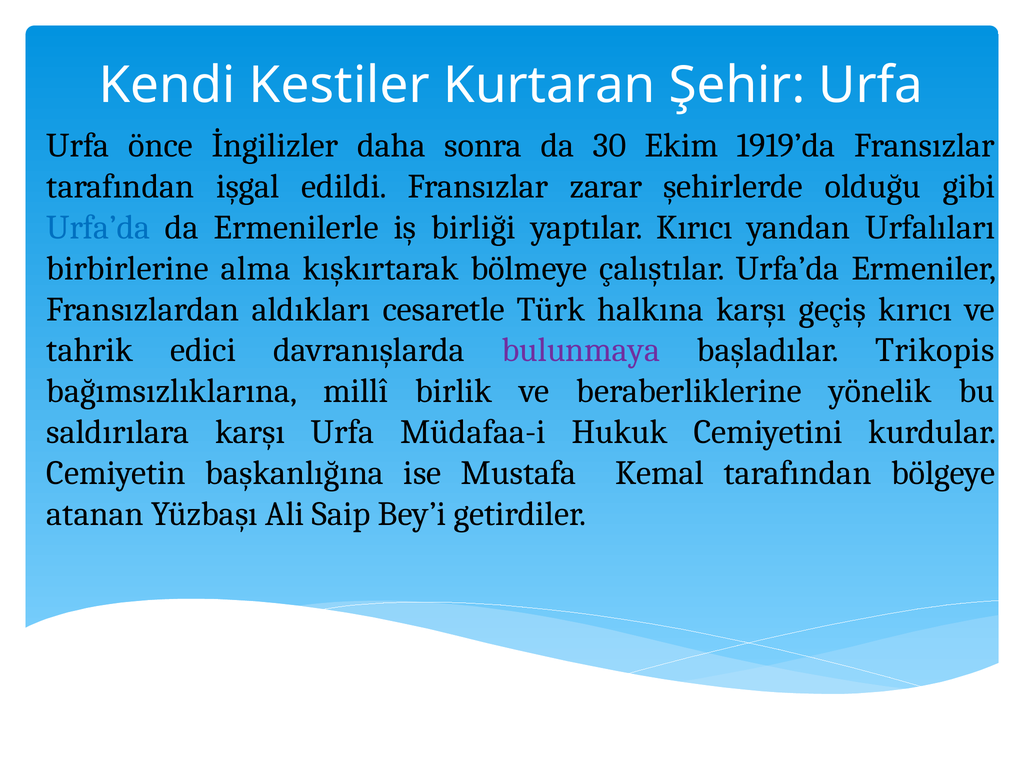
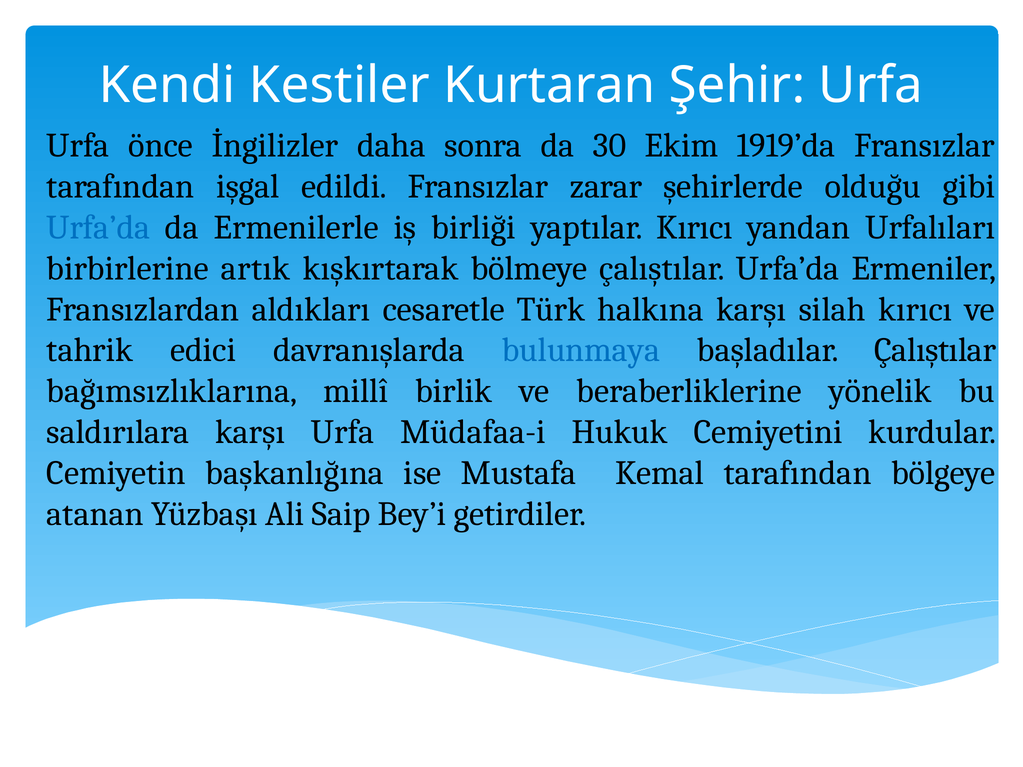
alma: alma -> artık (256, 268)
geçiş: geçiş -> silah (832, 309)
bulunmaya colour: purple -> blue (581, 350)
başladılar Trikopis: Trikopis -> Çalıştılar (935, 350)
